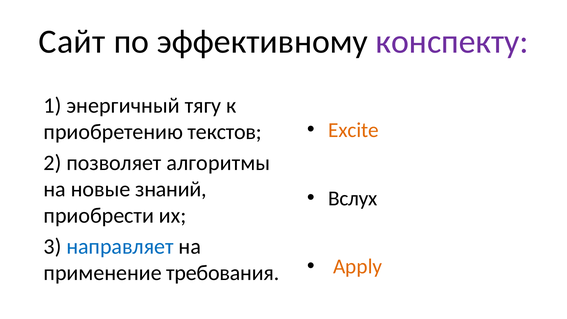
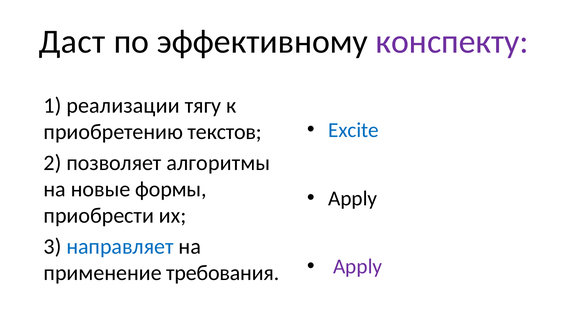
Сайт: Сайт -> Даст (72, 42)
энергичный: энергичный -> реализации (123, 106)
Excite colour: orange -> blue (354, 130)
знаний: знаний -> формы (171, 189)
Вслух: Вслух -> Apply (353, 198)
Apply colour: orange -> purple (358, 267)
